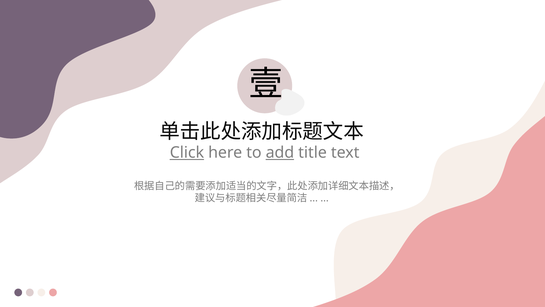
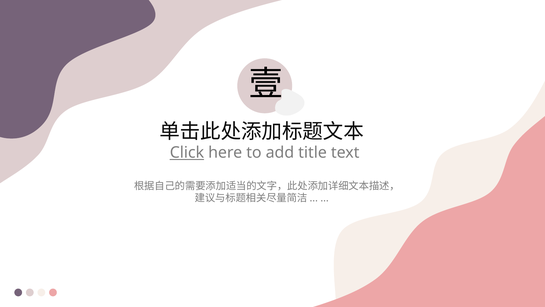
add underline: present -> none (280, 152)
